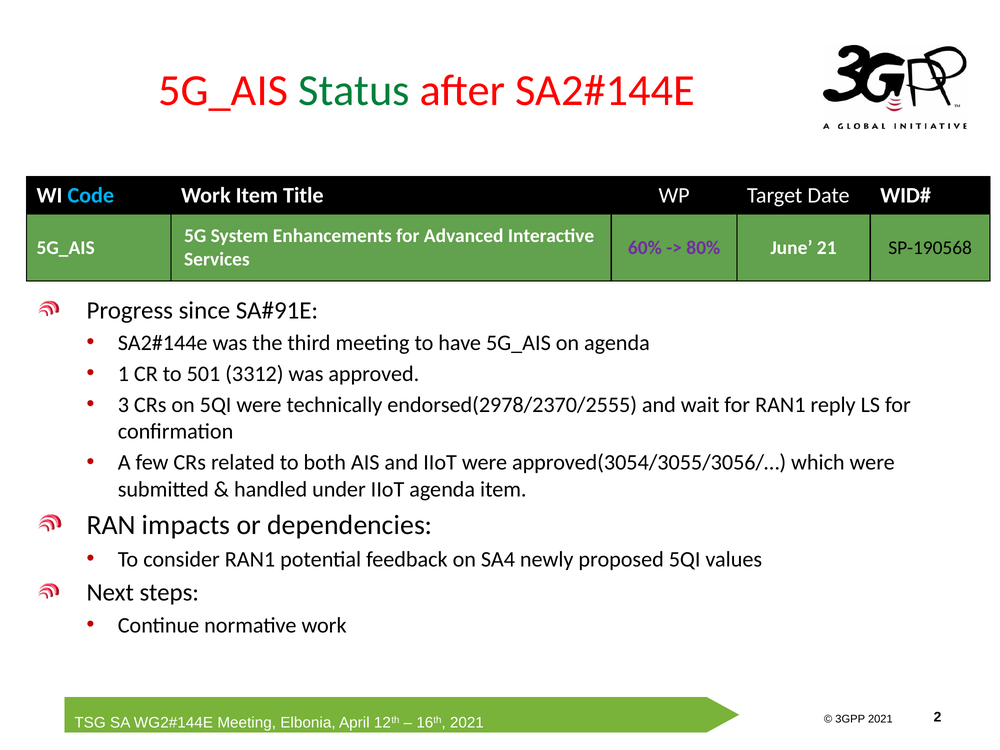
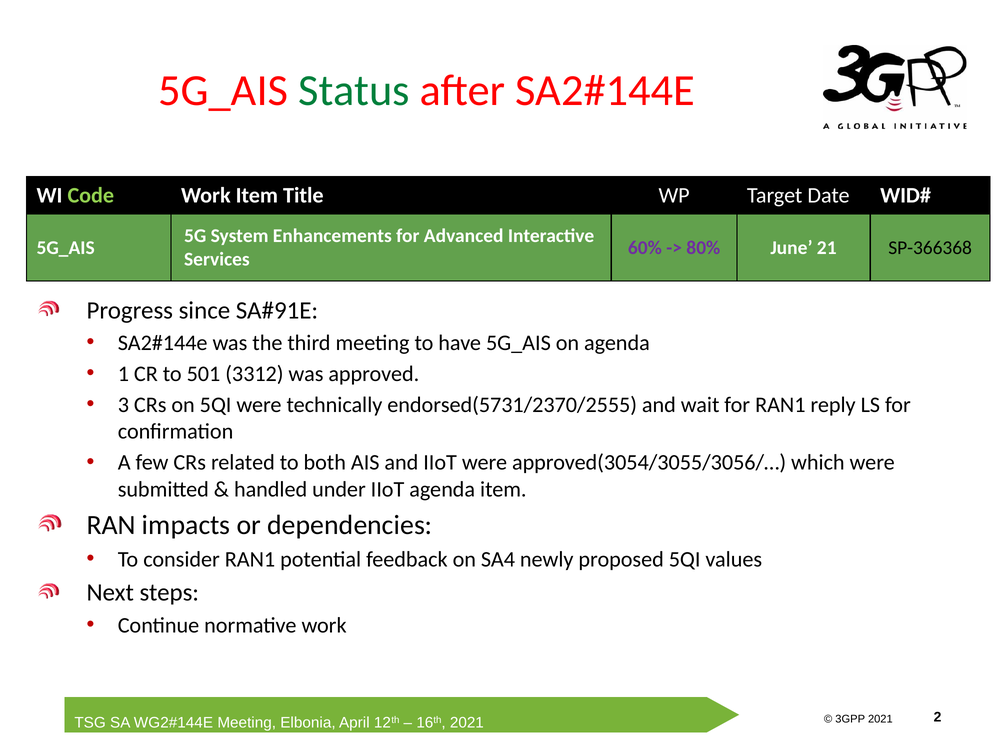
Code colour: light blue -> light green (91, 195)
SP-190568: SP-190568 -> SP-366368 (930, 248)
endorsed(2978/2370/2555: endorsed(2978/2370/2555 -> endorsed(5731/2370/2555 (512, 405)
